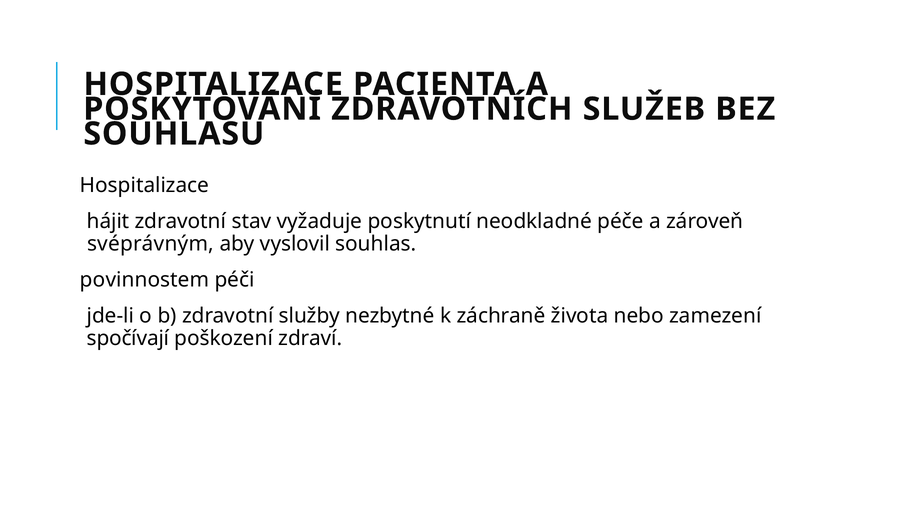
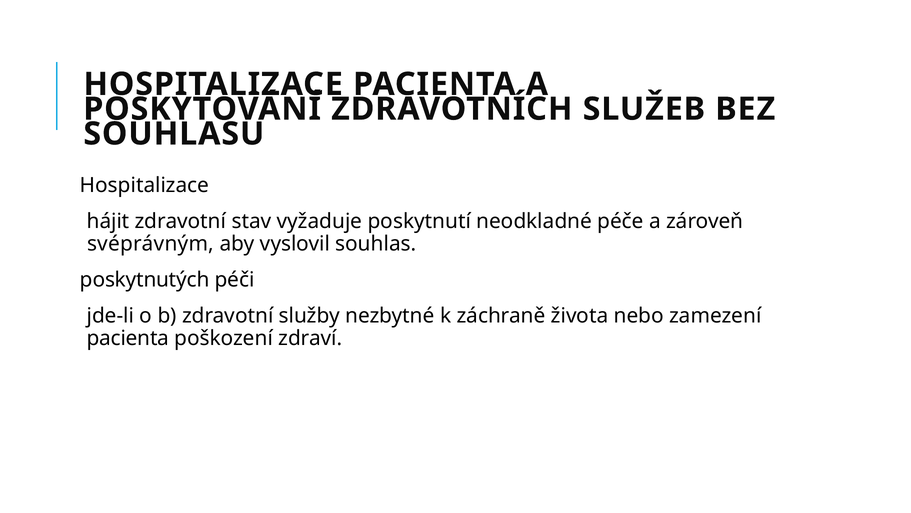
povinnostem: povinnostem -> poskytnutých (145, 279)
spočívají: spočívají -> pacienta (128, 338)
